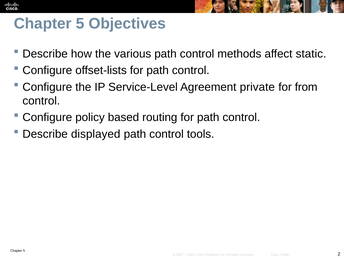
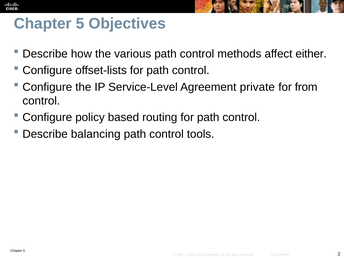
static: static -> either (311, 54)
displayed: displayed -> balancing (96, 134)
